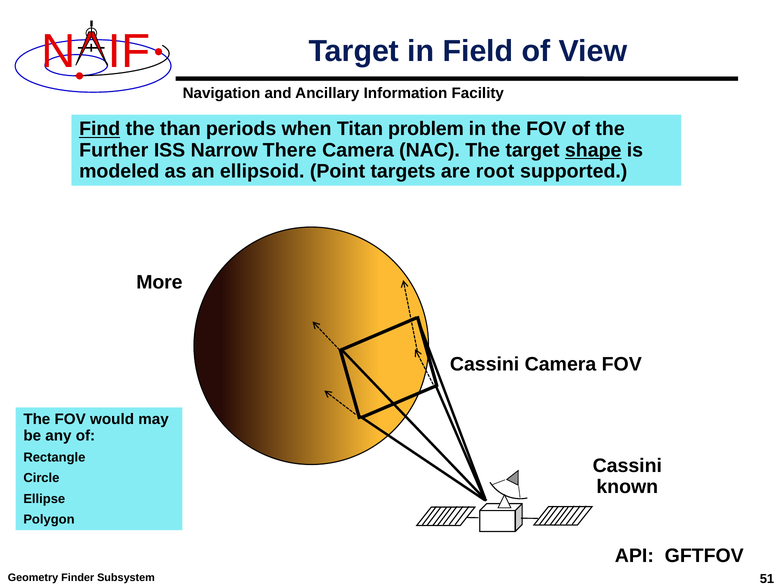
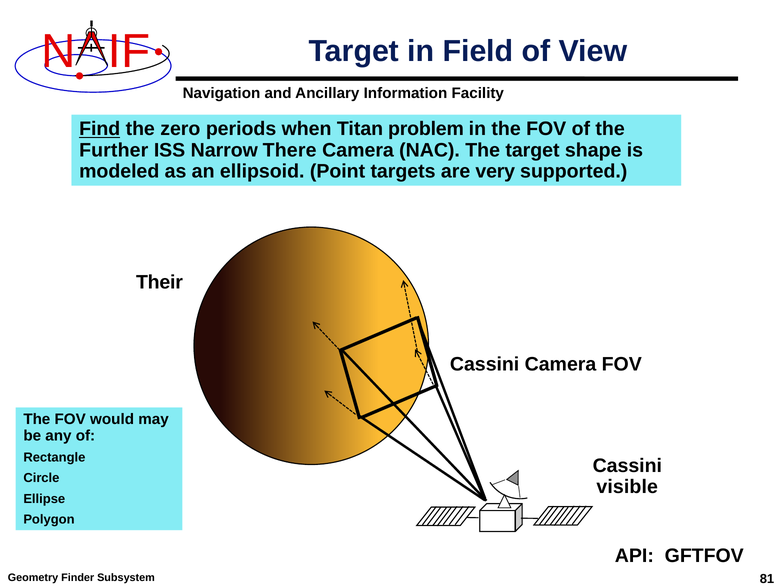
than: than -> zero (180, 129)
shape underline: present -> none (593, 150)
root: root -> very (495, 171)
More: More -> Their (159, 282)
known: known -> visible (627, 487)
51: 51 -> 81 (767, 579)
